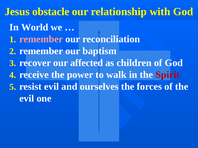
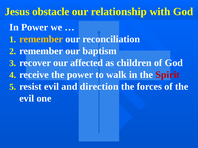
In World: World -> Power (35, 27)
remember colour: pink -> yellow (41, 39)
ourselves: ourselves -> direction (99, 87)
